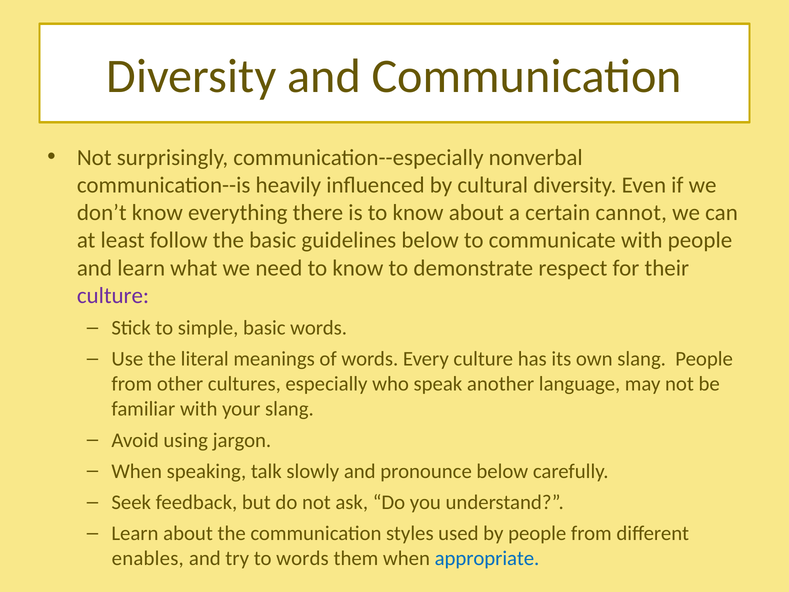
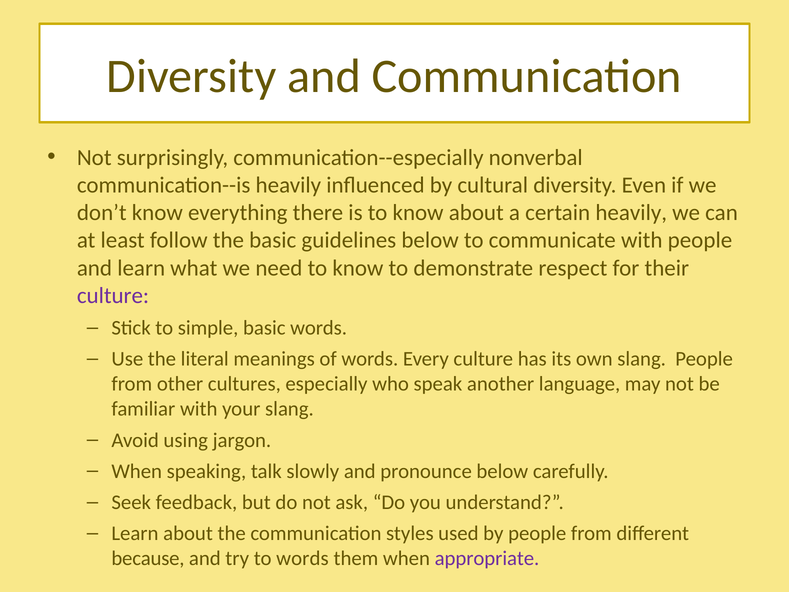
certain cannot: cannot -> heavily (631, 213)
enables: enables -> because (148, 558)
appropriate colour: blue -> purple (487, 558)
